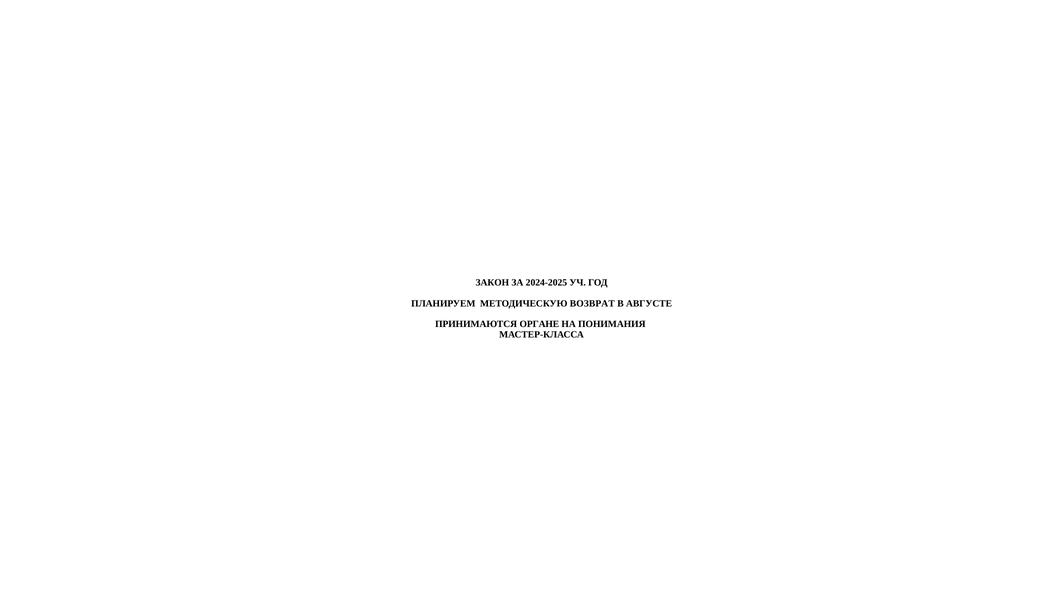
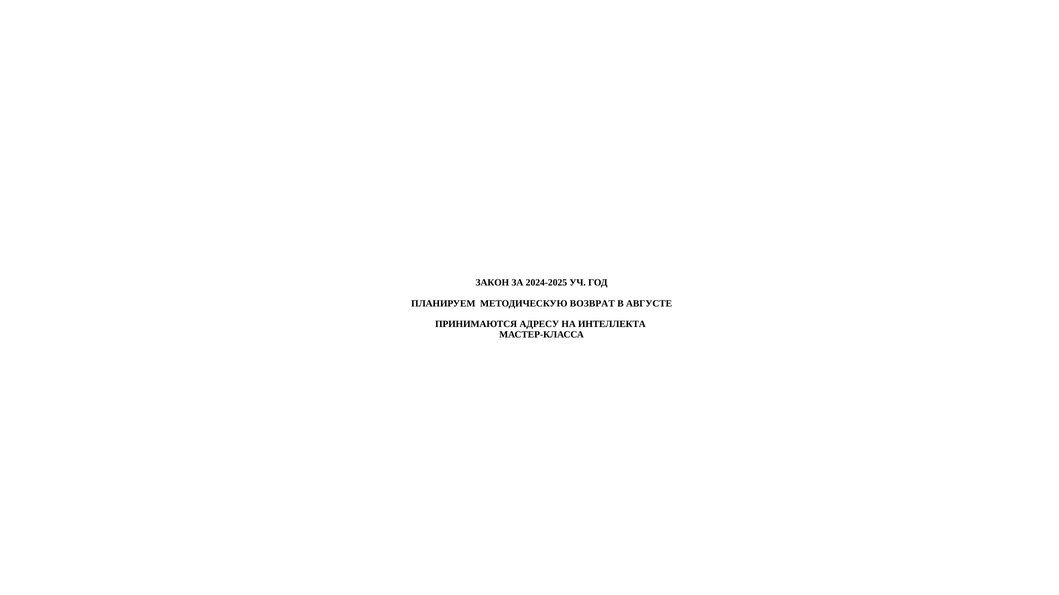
ОРГАНЕ: ОРГАНЕ -> АДРЕСУ (539, 324)
ПОНИМАНИЯ: ПОНИМАНИЯ -> ИНТЕЛЛЕКТА (612, 324)
